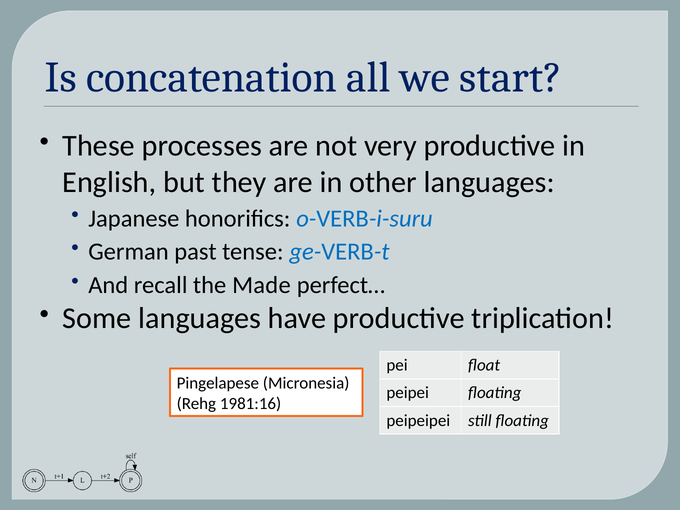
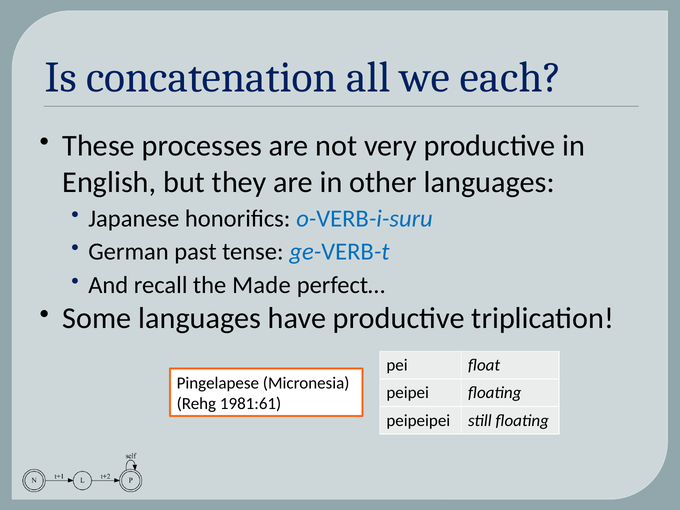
start: start -> each (511, 77)
1981:16: 1981:16 -> 1981:61 (251, 404)
